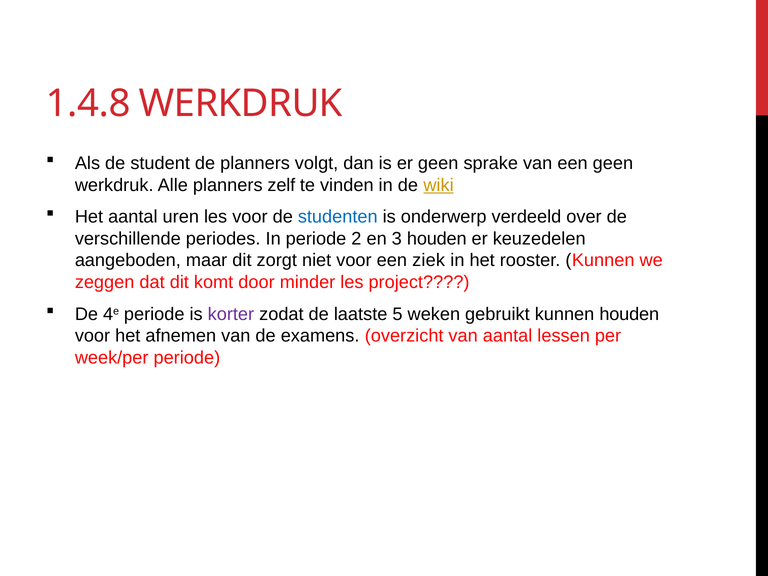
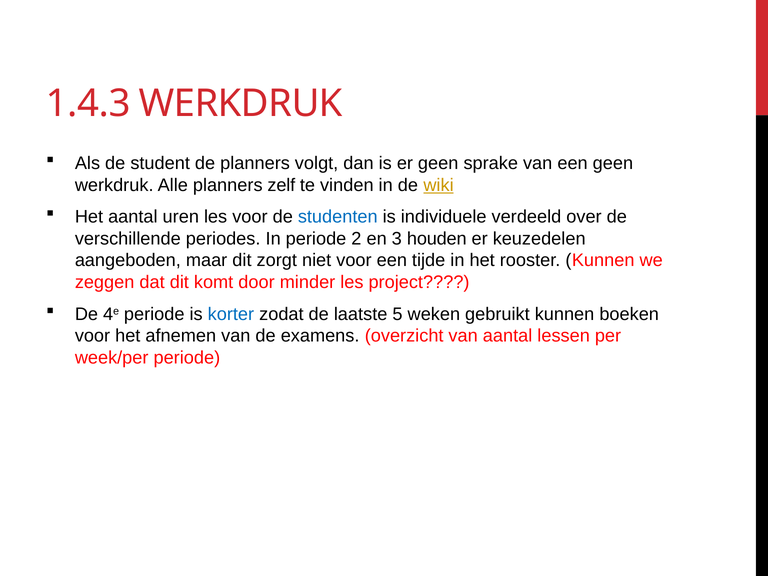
1.4.8: 1.4.8 -> 1.4.3 (88, 104)
onderwerp: onderwerp -> individuele (444, 217)
ziek: ziek -> tijde (429, 260)
korter colour: purple -> blue (231, 314)
kunnen houden: houden -> boeken (629, 314)
